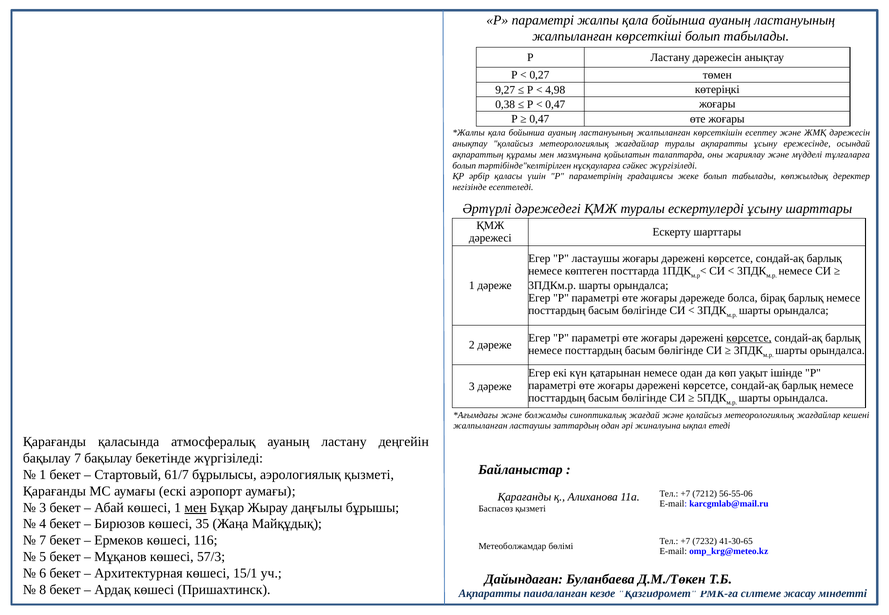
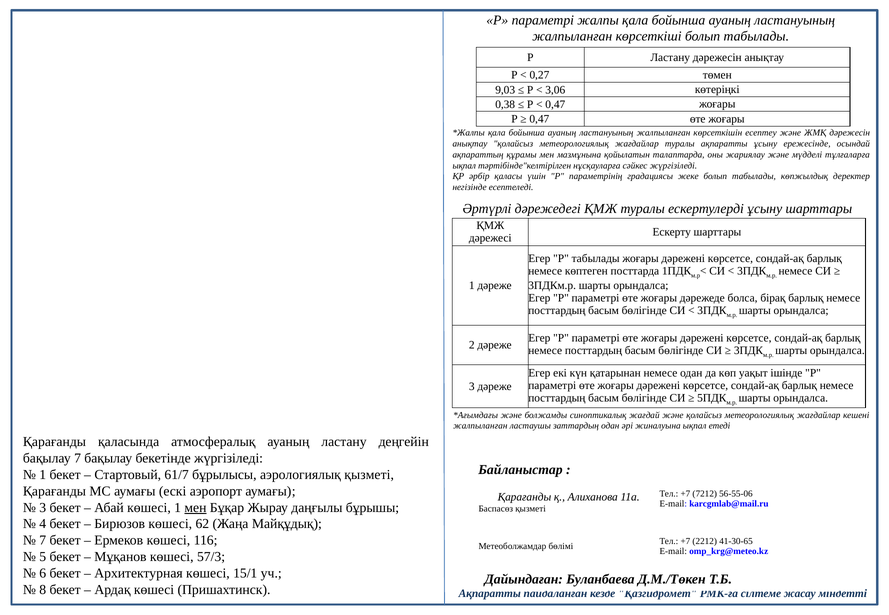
9,27: 9,27 -> 9,03 (505, 90)
4,98: 4,98 -> 3,06 (555, 90)
болып: болып -> ықпал (464, 166)
Р ластаушы: ластаушы -> табылады (596, 259)
көрсетсе underline: present -> none (749, 338)
35: 35 -> 62 (202, 524)
7232: 7232 -> 2212 (705, 542)
